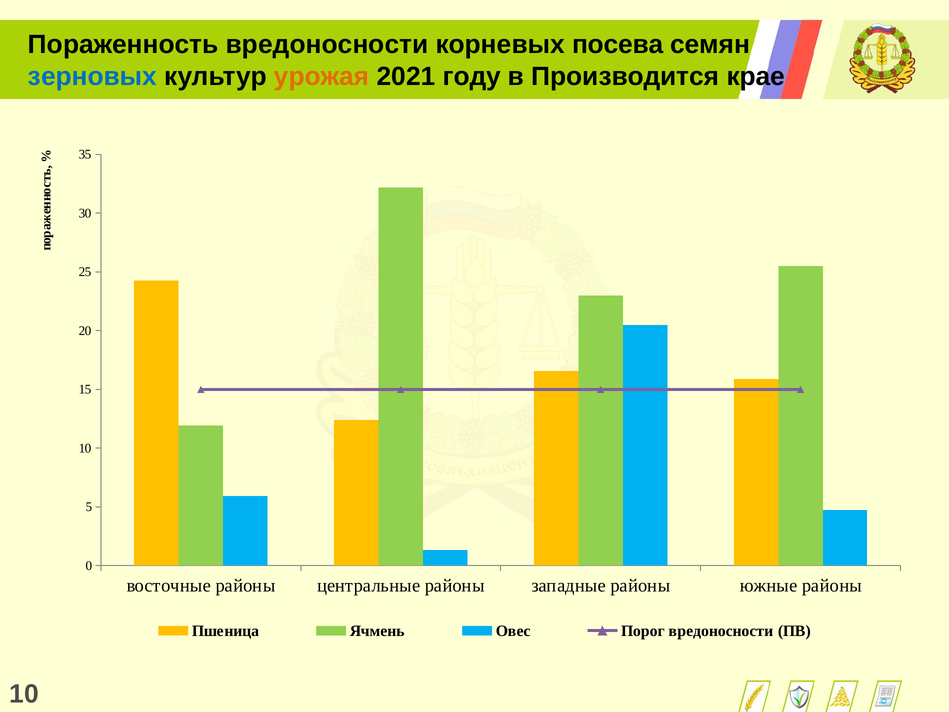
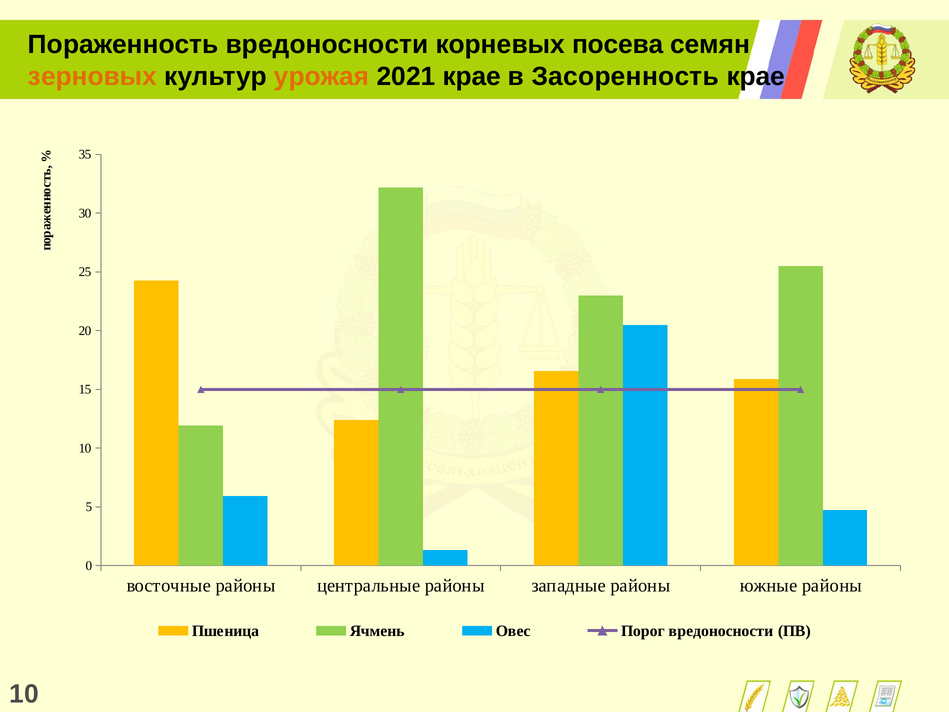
зерновых colour: blue -> orange (92, 76)
2021 году: году -> крае (472, 76)
Производится: Производится -> Засоренность (625, 76)
